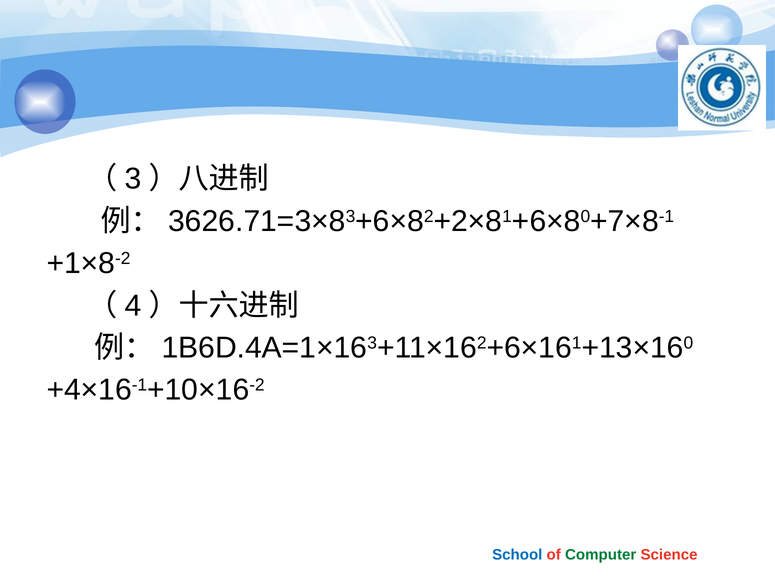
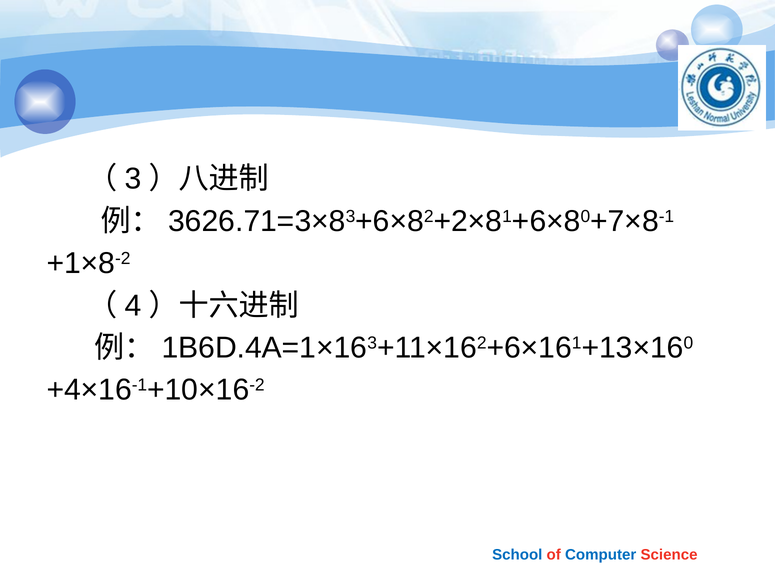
Computer colour: green -> blue (601, 555)
